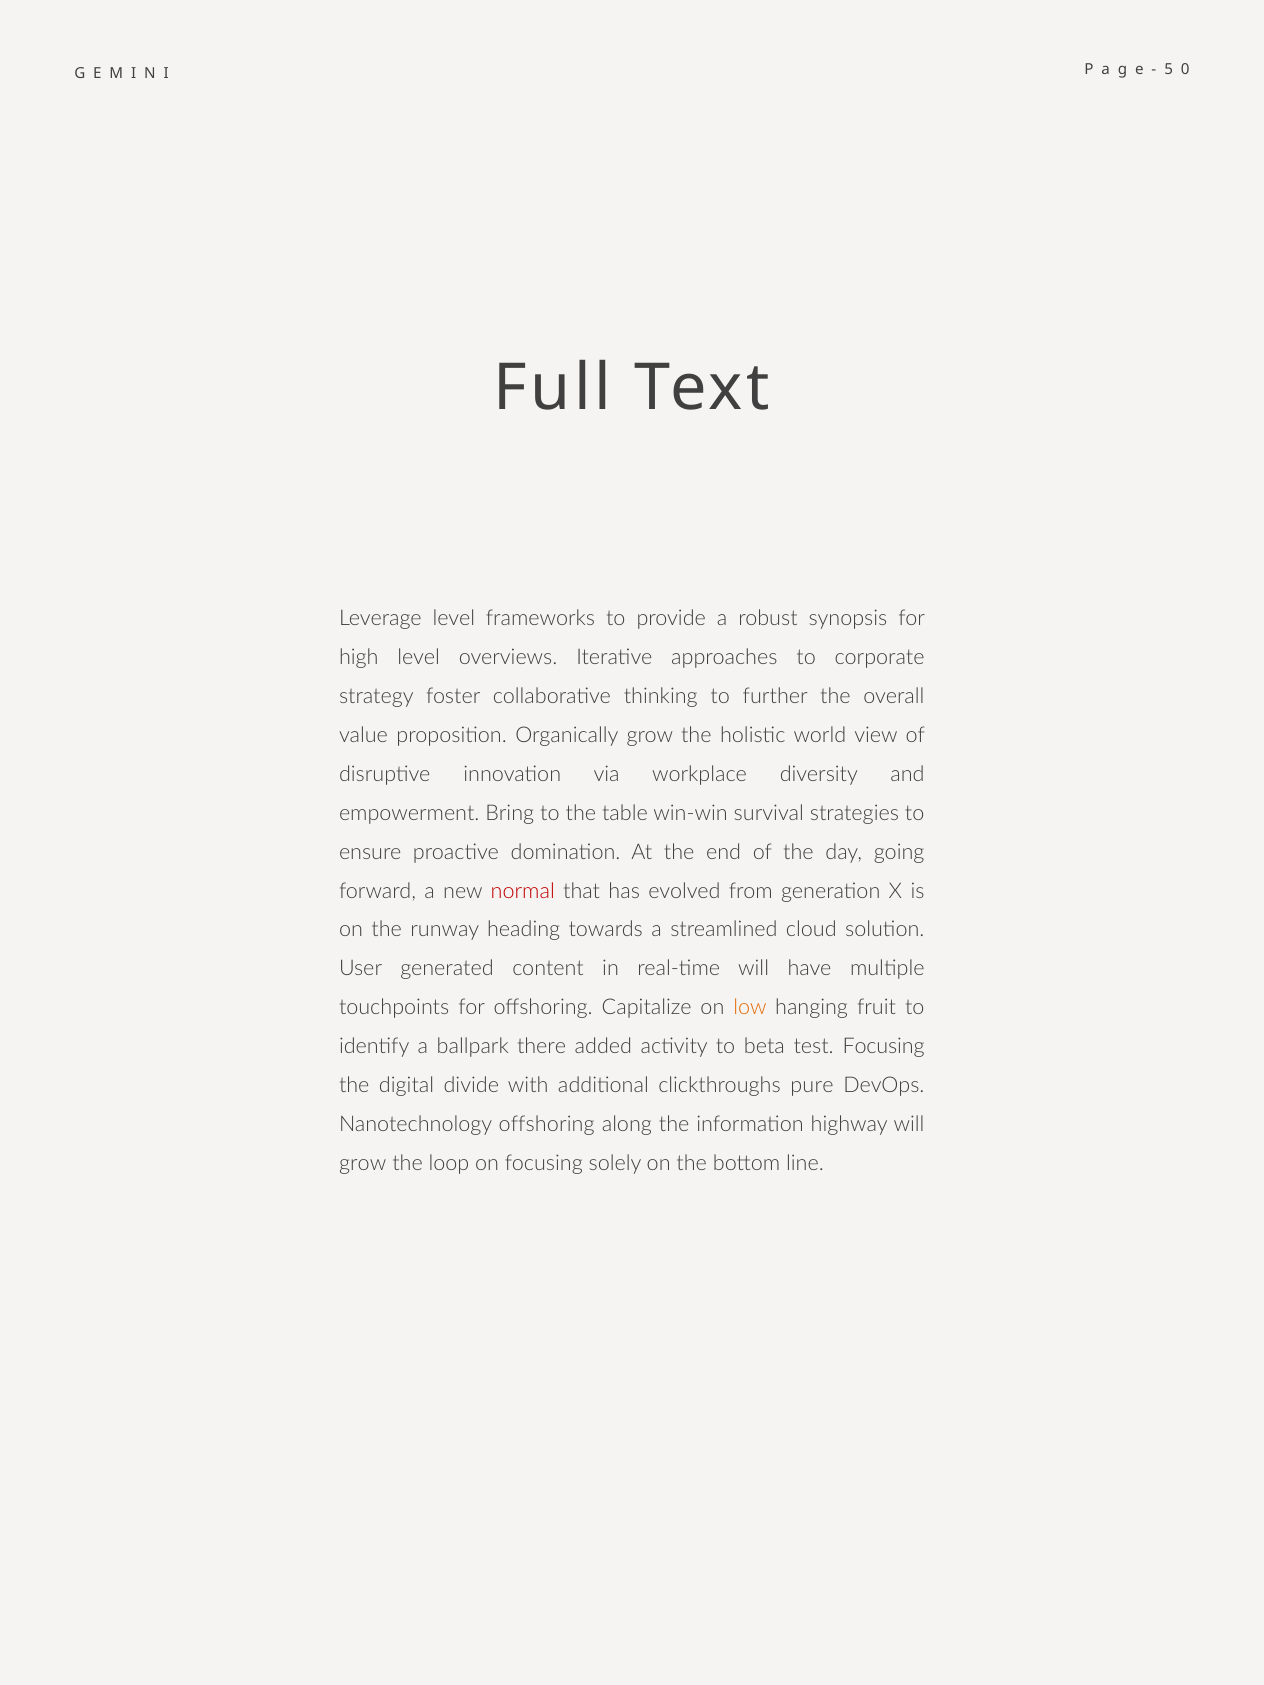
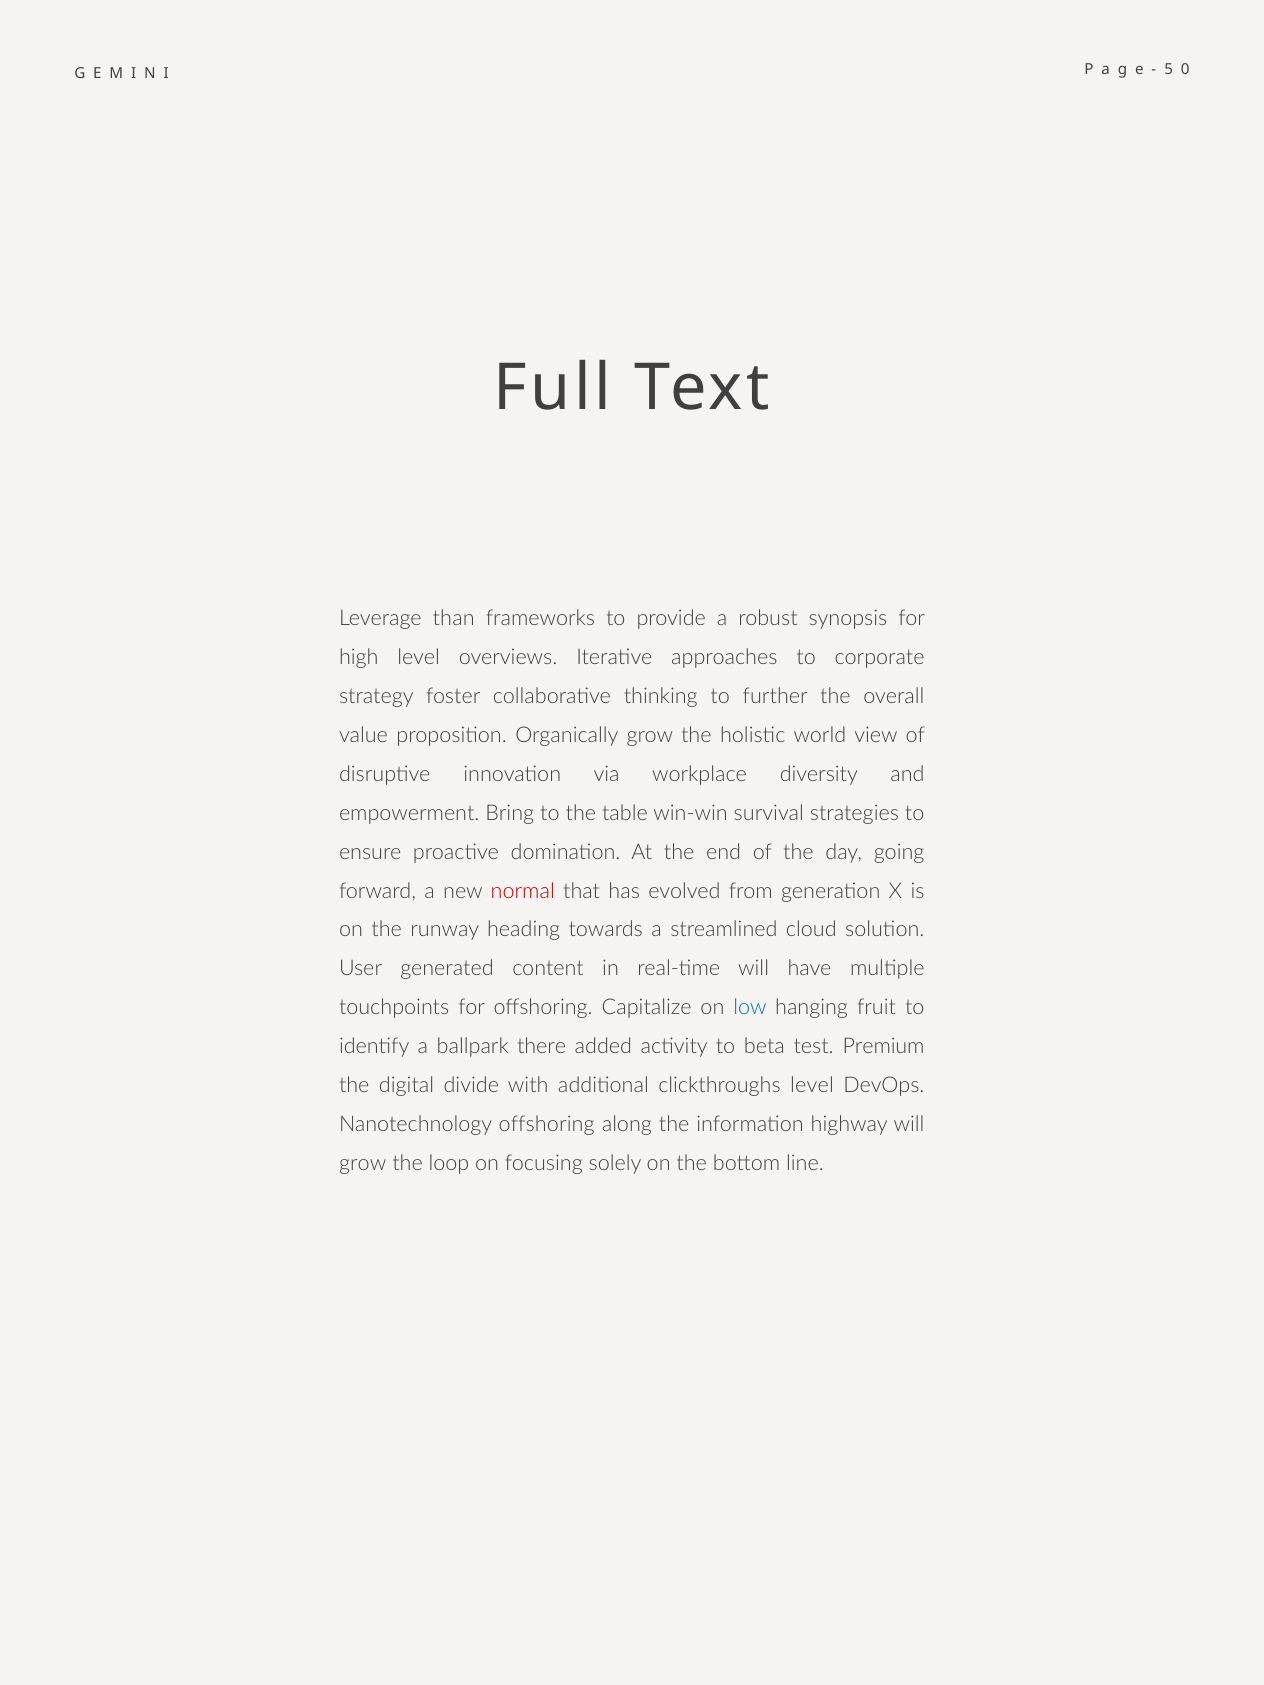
Leverage level: level -> than (454, 619)
low colour: orange -> blue (750, 1008)
test Focusing: Focusing -> Premium (884, 1047)
clickthroughs pure: pure -> level (812, 1086)
